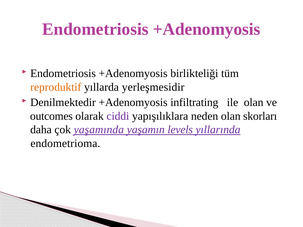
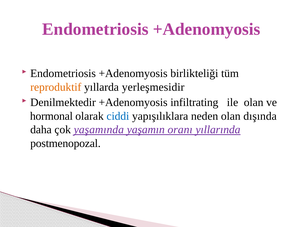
outcomes: outcomes -> hormonal (51, 116)
ciddi colour: purple -> blue (118, 116)
skorları: skorları -> dışında (260, 116)
levels: levels -> oranı (180, 130)
endometrioma: endometrioma -> postmenopozal (65, 143)
